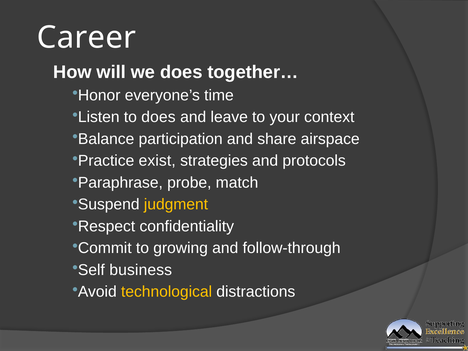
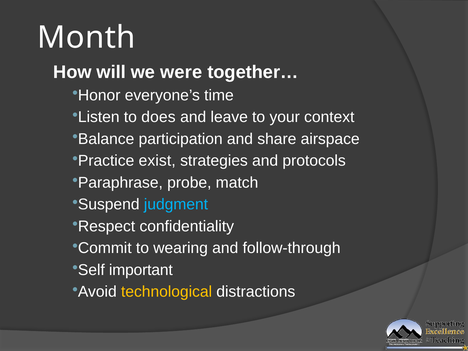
Career: Career -> Month (86, 38)
we does: does -> were (181, 72)
judgment colour: yellow -> light blue (176, 204)
growing: growing -> wearing (181, 248)
business: business -> important (141, 270)
